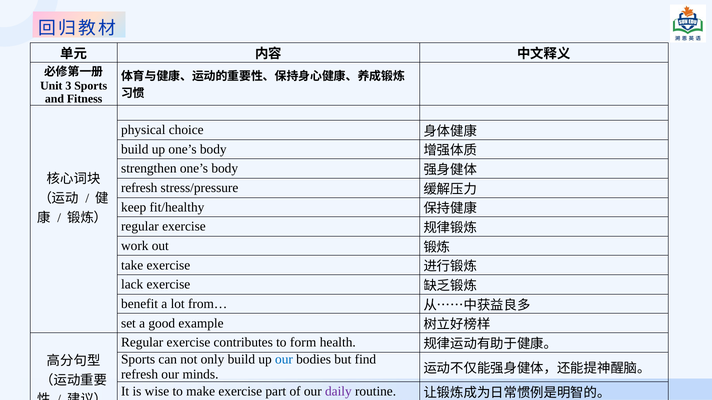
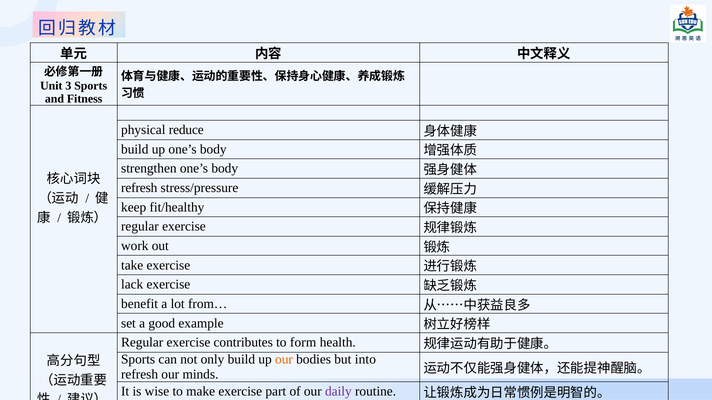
physical choice: choice -> reduce (186, 130)
our colour: blue -> orange (284, 360)
find: find -> into (365, 360)
